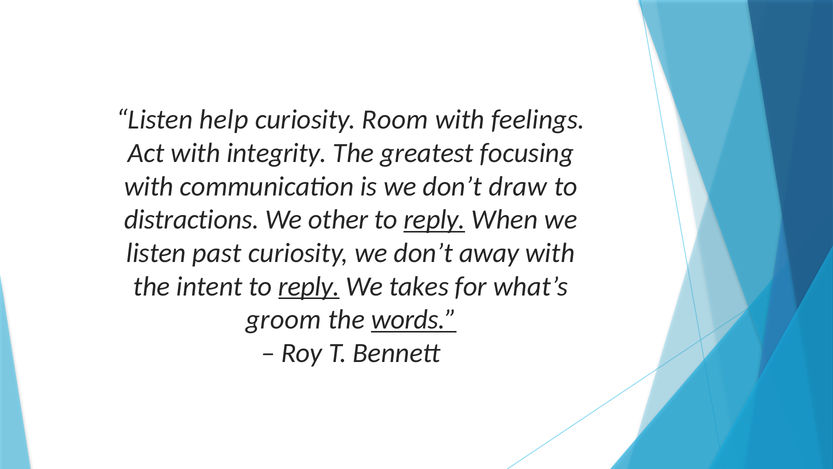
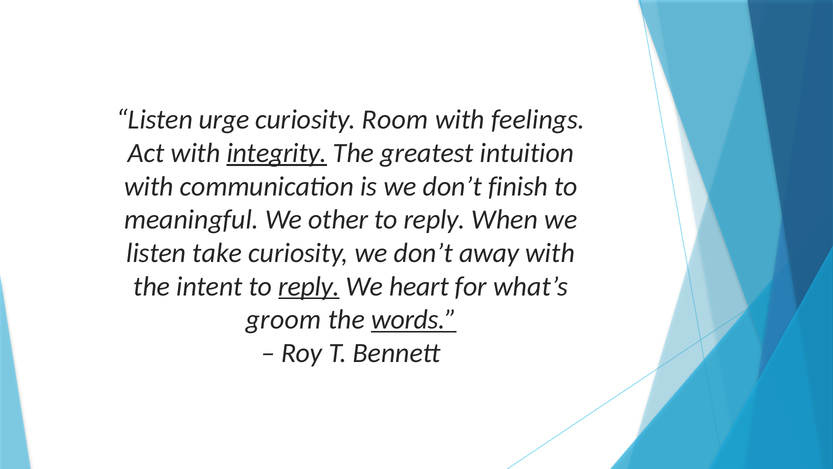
help: help -> urge (224, 120)
integrity underline: none -> present (277, 153)
focusing: focusing -> intuition (527, 153)
draw: draw -> finish (518, 186)
distractions: distractions -> meaningful (192, 220)
reply underline: present -> none (435, 220)
past: past -> take (217, 253)
takes: takes -> heart (419, 286)
